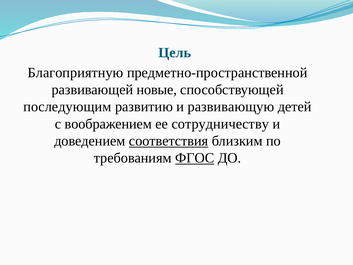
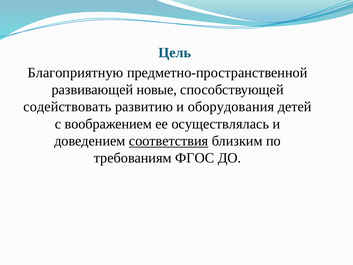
последующим: последующим -> содействовать (67, 107)
развивающую: развивающую -> оборудования (231, 107)
сотрудничеству: сотрудничеству -> осуществлялась (220, 124)
ФГОС underline: present -> none (195, 158)
